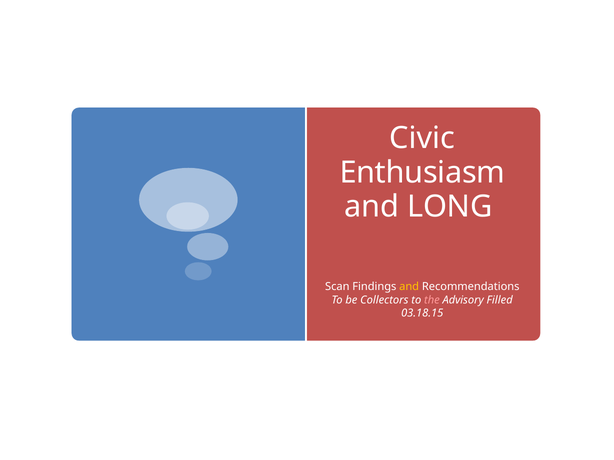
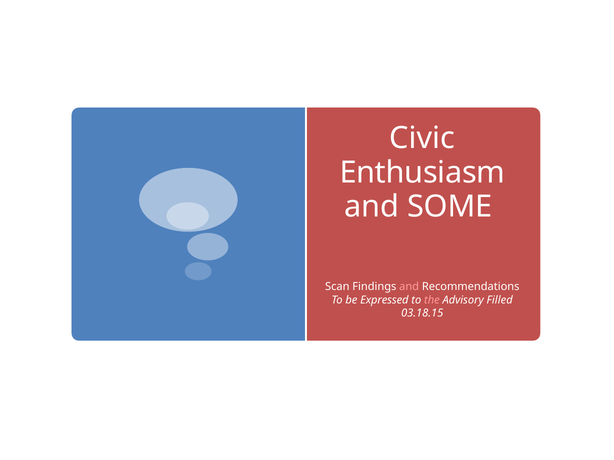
LONG: LONG -> SOME (450, 207)
and colour: yellow -> pink (409, 287)
Collectors: Collectors -> Expressed (384, 300)
